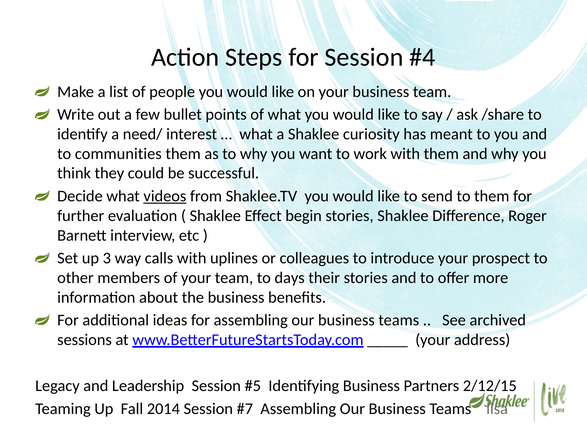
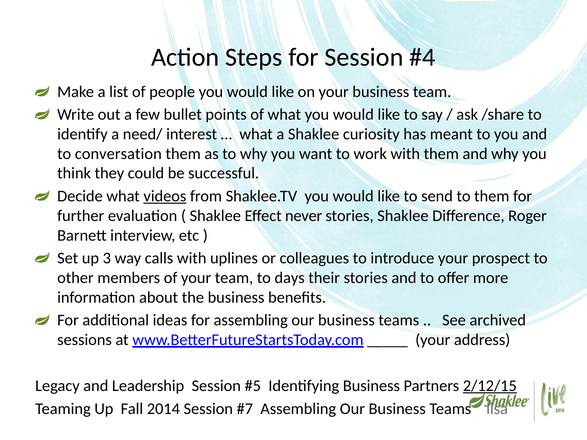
communities: communities -> conversation (118, 154)
begin: begin -> never (304, 216)
2/12/15 underline: none -> present (490, 386)
